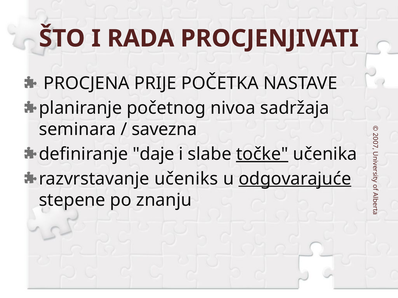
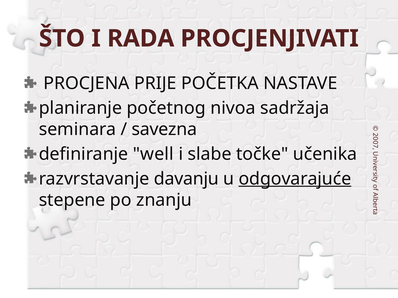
daje: daje -> well (153, 154)
točke underline: present -> none (262, 154)
učeniks: učeniks -> davanju (186, 179)
